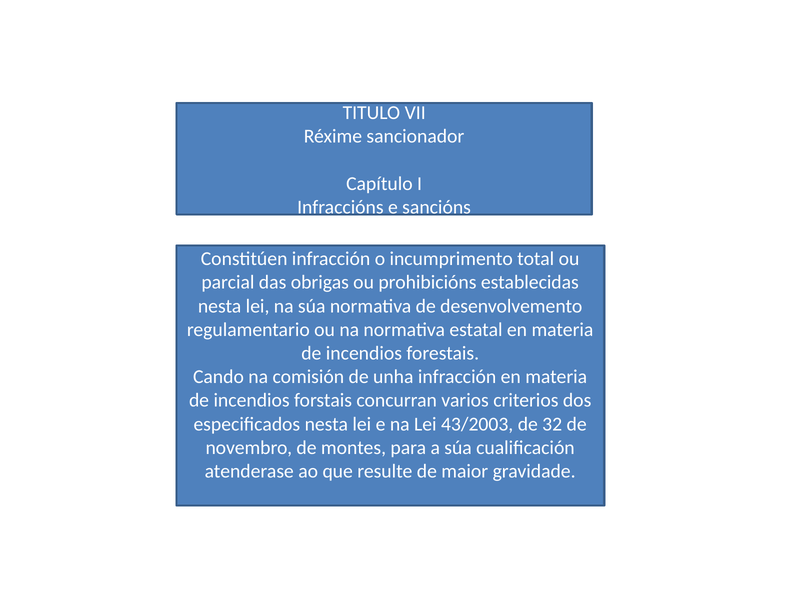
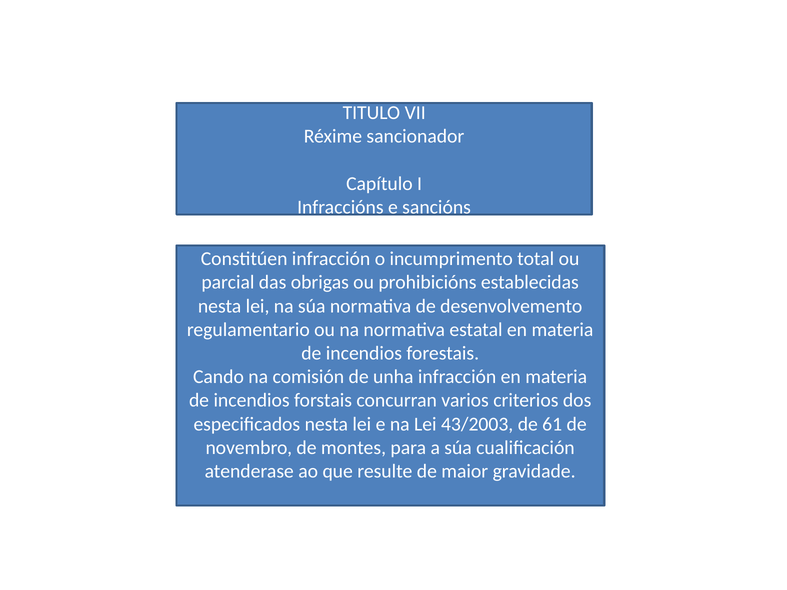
32: 32 -> 61 (552, 424)
